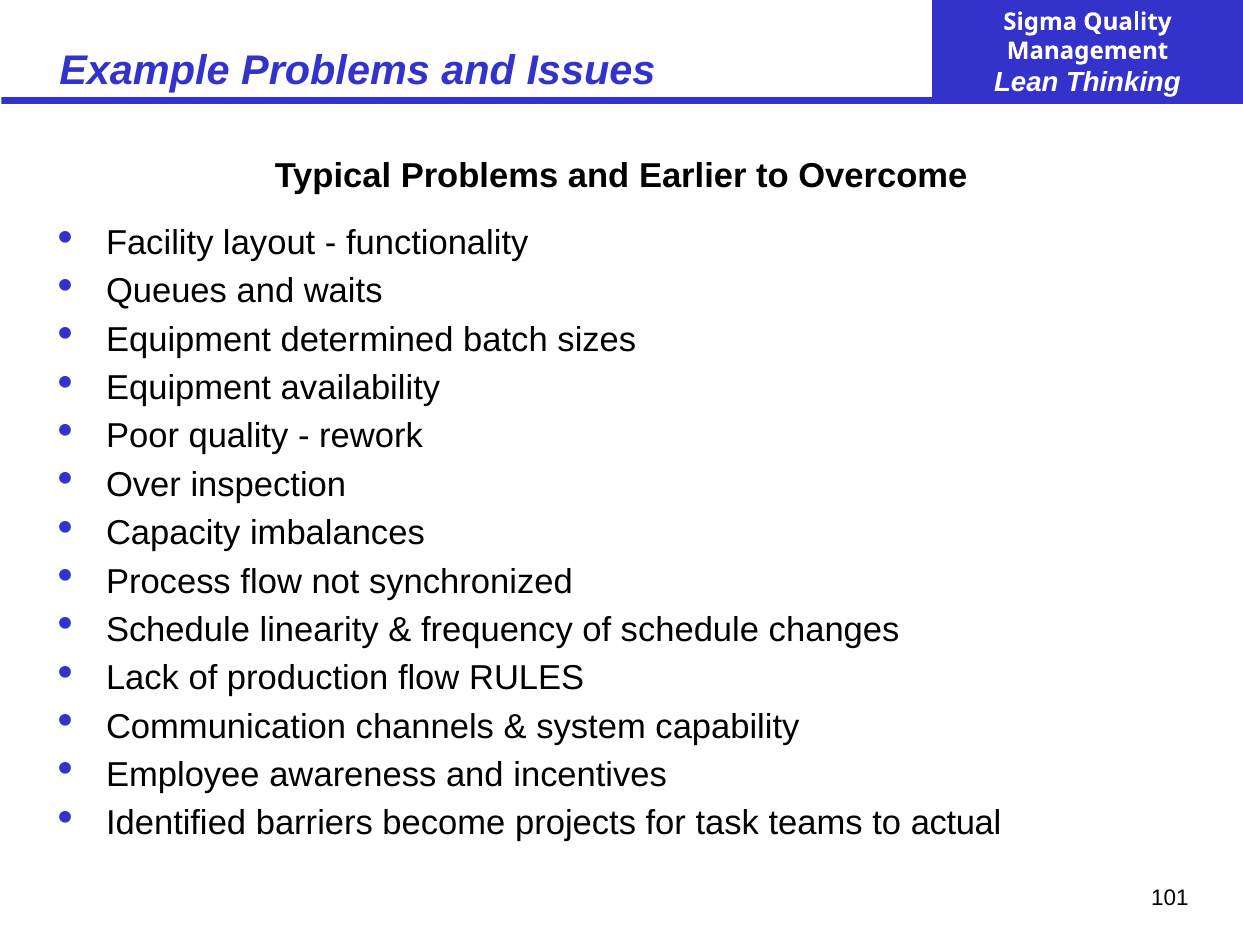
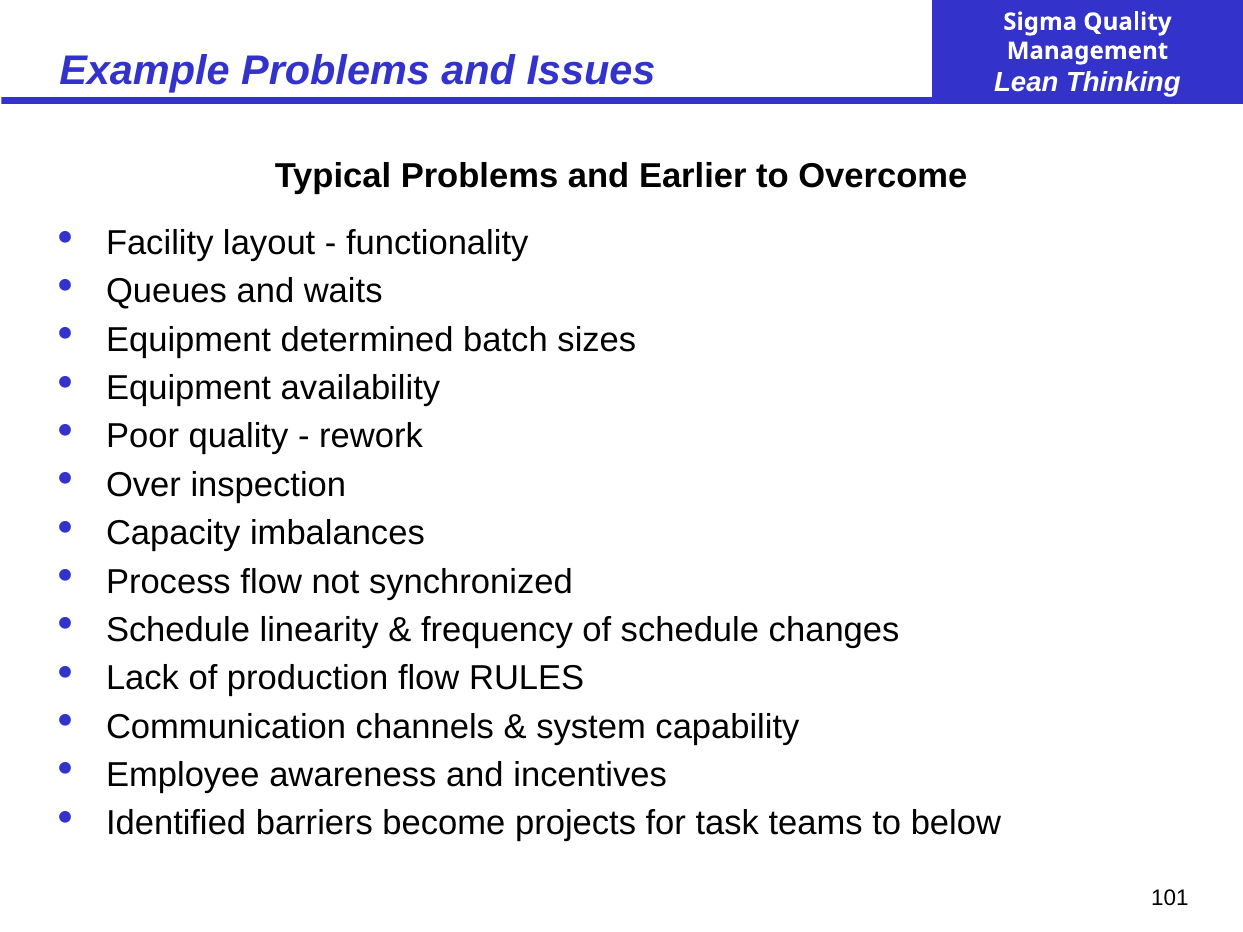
actual: actual -> below (956, 824)
